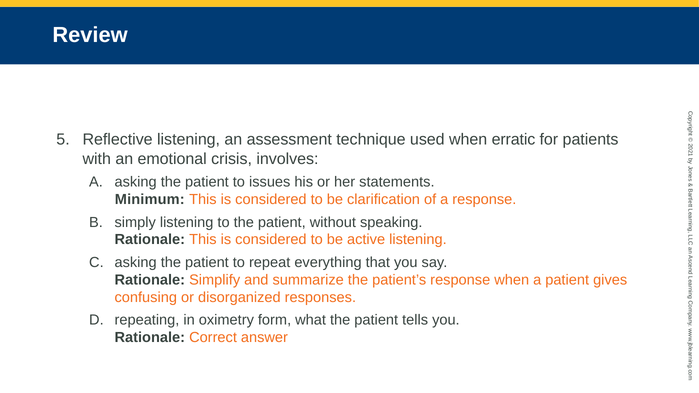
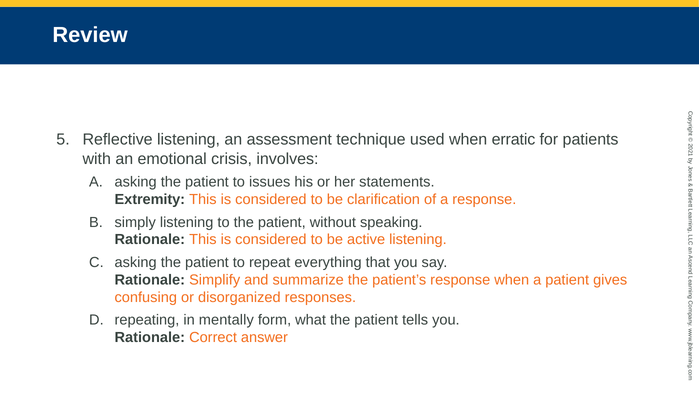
Minimum: Minimum -> Extremity (150, 200)
oximetry: oximetry -> mentally (226, 320)
